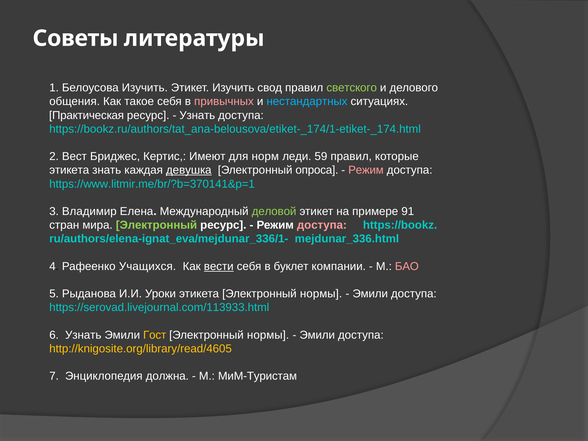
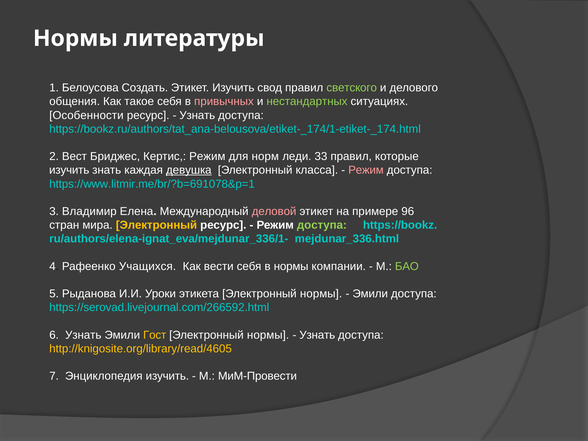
Советы: Советы -> Нормы (75, 38)
Белоусова Изучить: Изучить -> Создать (145, 88)
нестандартных colour: light blue -> light green (307, 102)
Практическая: Практическая -> Особенности (86, 115)
Кертис Имеют: Имеют -> Режим (207, 156)
59: 59 -> 33 (321, 156)
этикета: этикета -> изучить (69, 170)
опроса: опроса -> класса (317, 170)
https://www.litmir.me/br/?b=370141&p=1: https://www.litmir.me/br/?b=370141&p=1 -> https://www.litmir.me/br/?b=691078&p=1 (152, 184)
деловой colour: light green -> pink (274, 211)
91: 91 -> 96 (408, 211)
Электронный colour: light green -> yellow (157, 225)
доступа colour: pink -> light green (322, 225)
вести underline: present -> none (219, 266)
в буклет: буклет -> нормы (291, 266)
БАО colour: pink -> light green (407, 266)
https://serovad.livejournal.com/113933.html: https://serovad.livejournal.com/113933.html -> https://serovad.livejournal.com/266592.html (159, 307)
Эмили: Эмили -> Узнать (317, 335)
Энциклопедия должна: должна -> изучить (167, 376)
МиМ-Туристам: МиМ-Туристам -> МиМ-Провести (257, 376)
